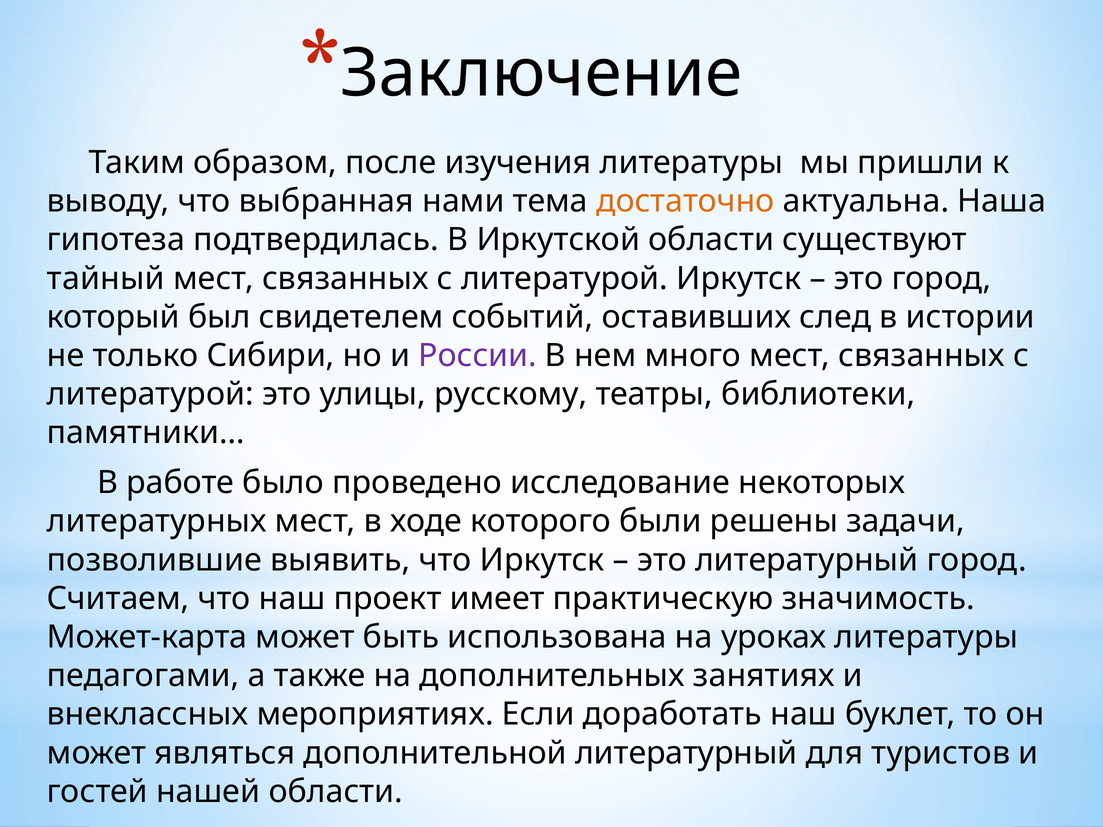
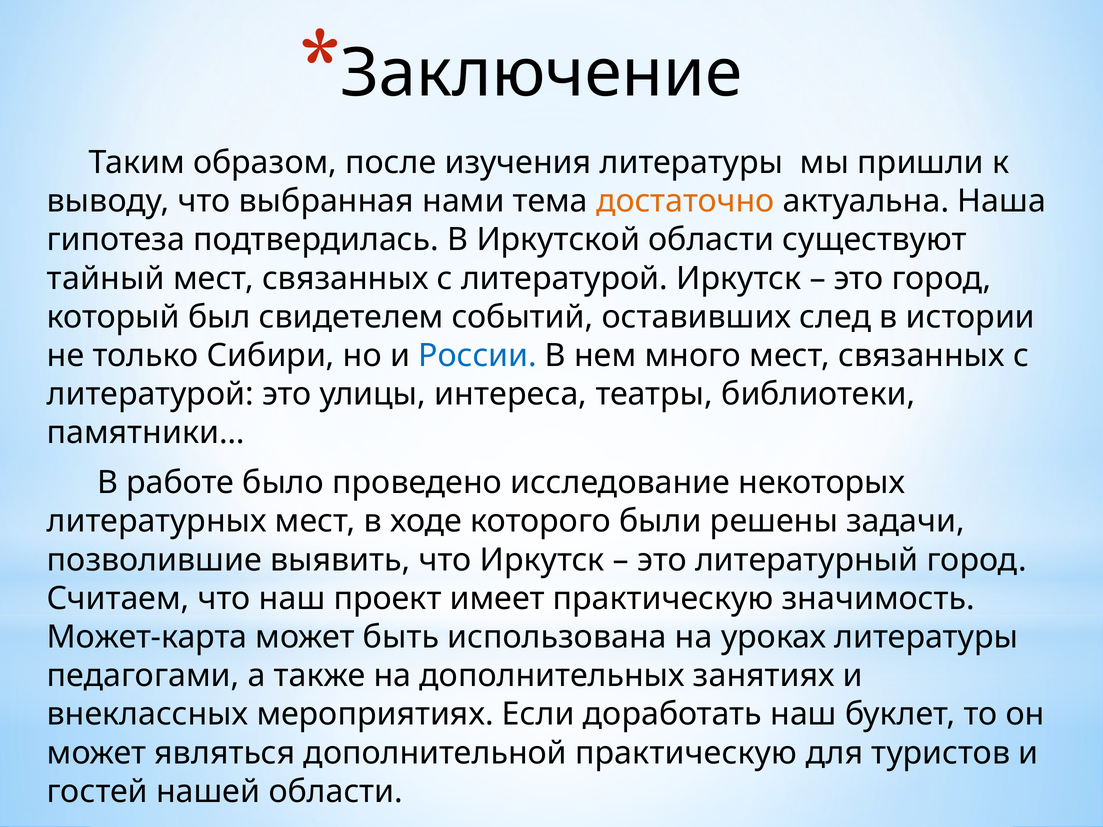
России colour: purple -> blue (478, 356)
русскому: русскому -> интереса (511, 394)
дополнительной литературный: литературный -> практическую (686, 753)
